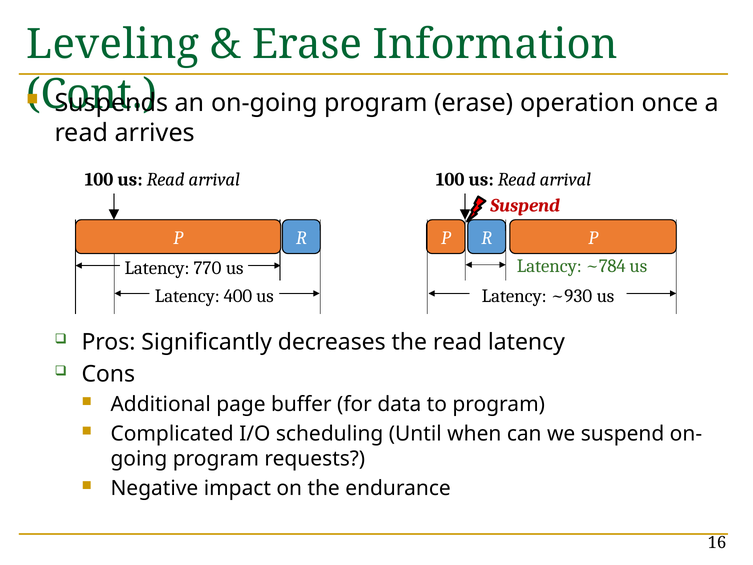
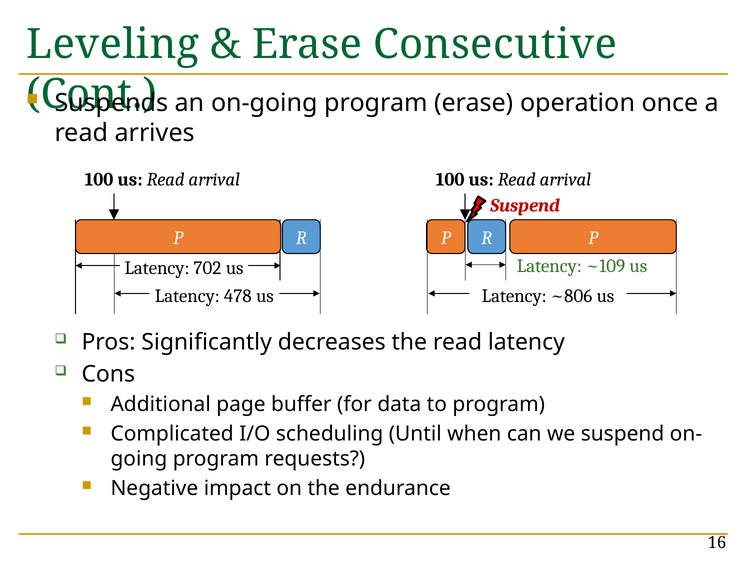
Information: Information -> Consecutive (495, 44)
~784: ~784 -> ~109 (605, 266)
770: 770 -> 702 (207, 268)
400: 400 -> 478 (238, 296)
~930: ~930 -> ~806 (571, 296)
